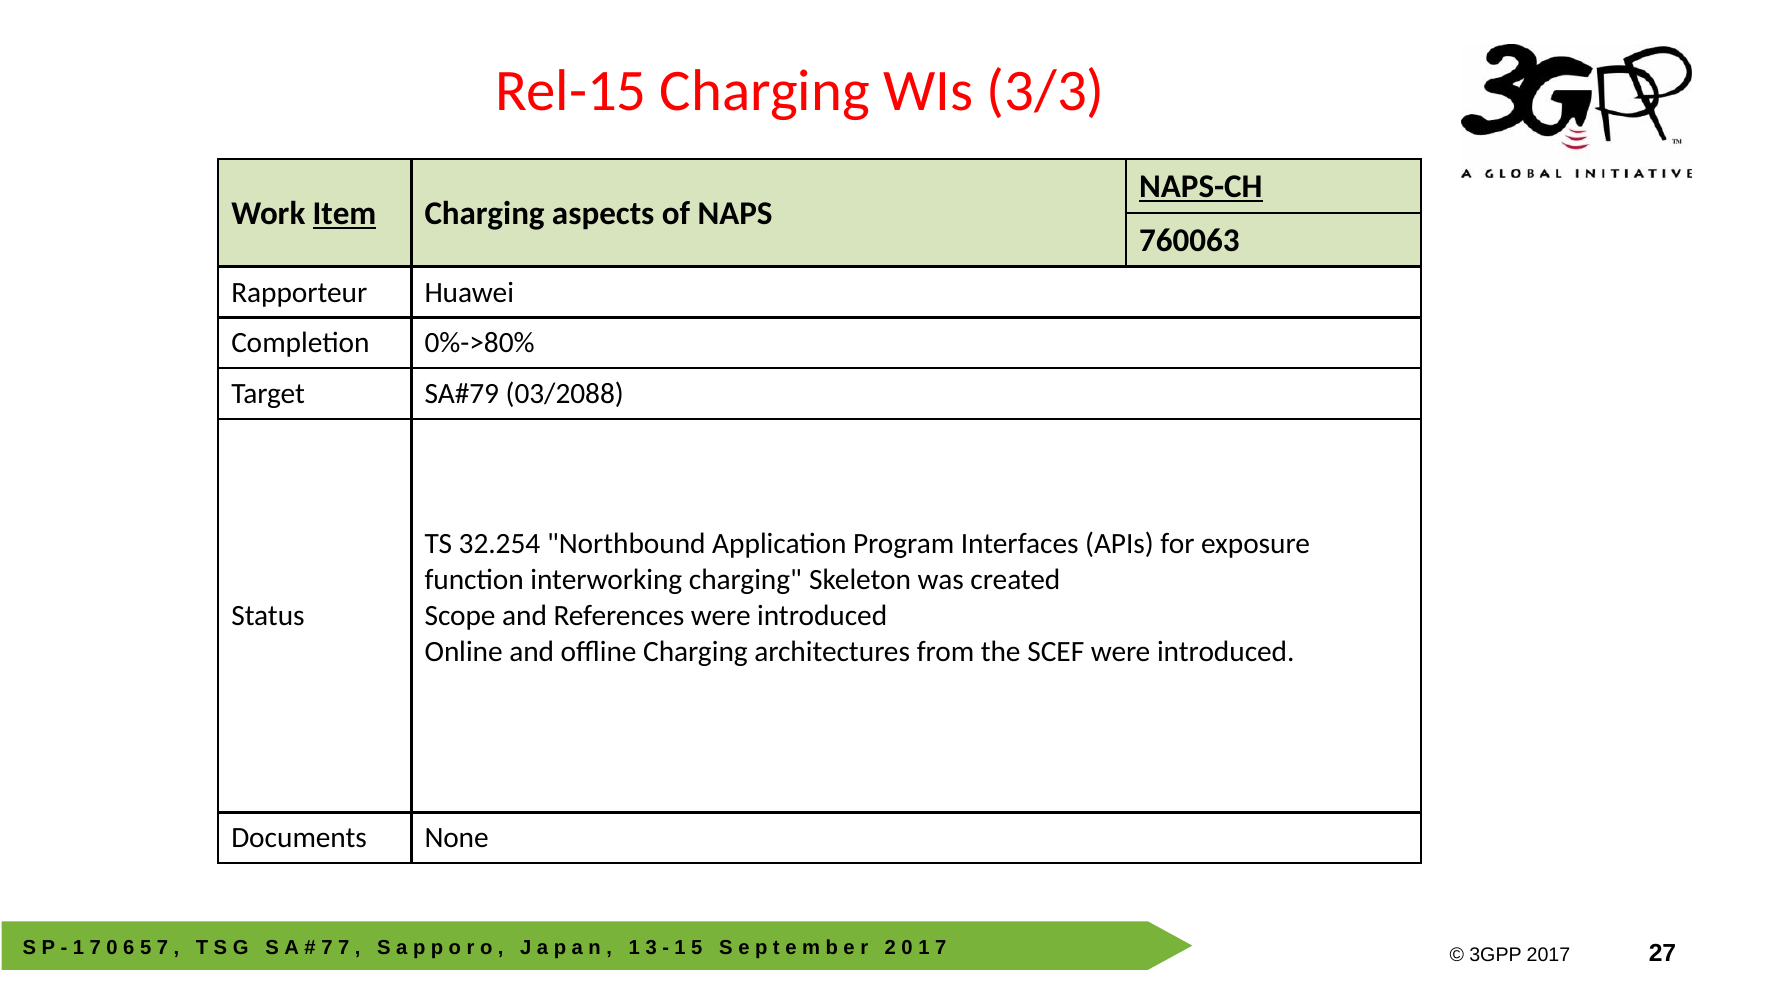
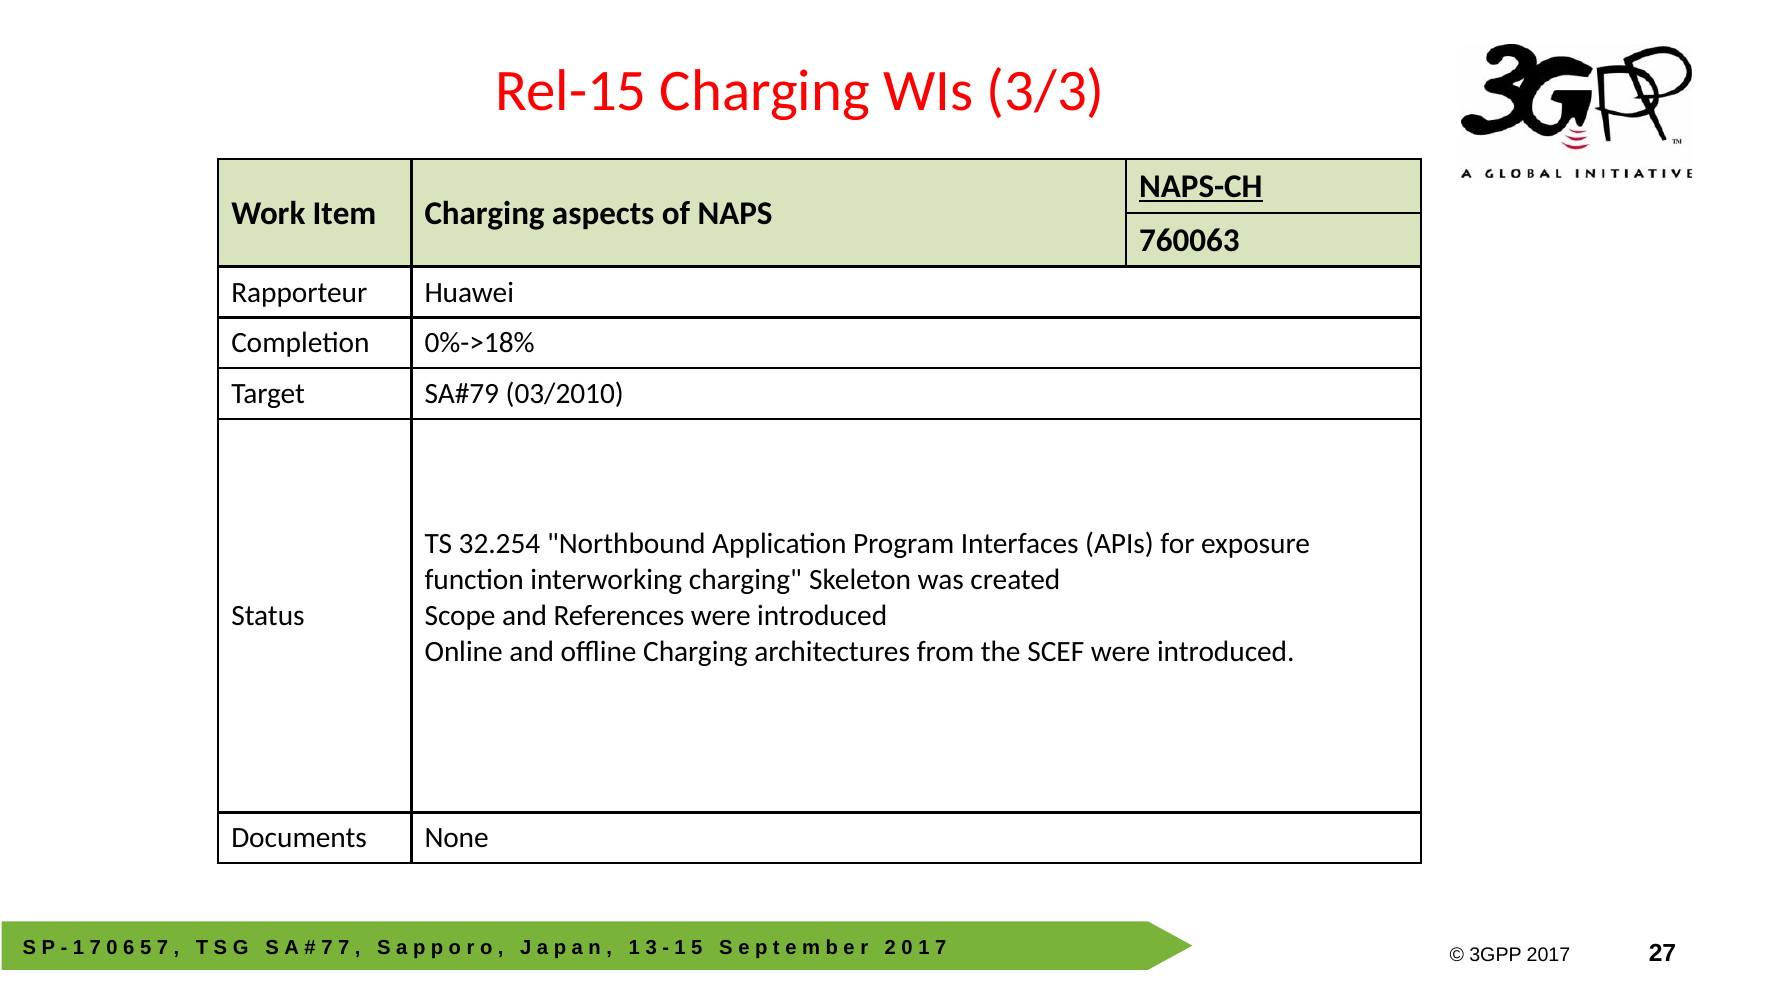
Item underline: present -> none (345, 213)
0%->80%: 0%->80% -> 0%->18% (480, 343)
03/2088: 03/2088 -> 03/2010 (565, 394)
